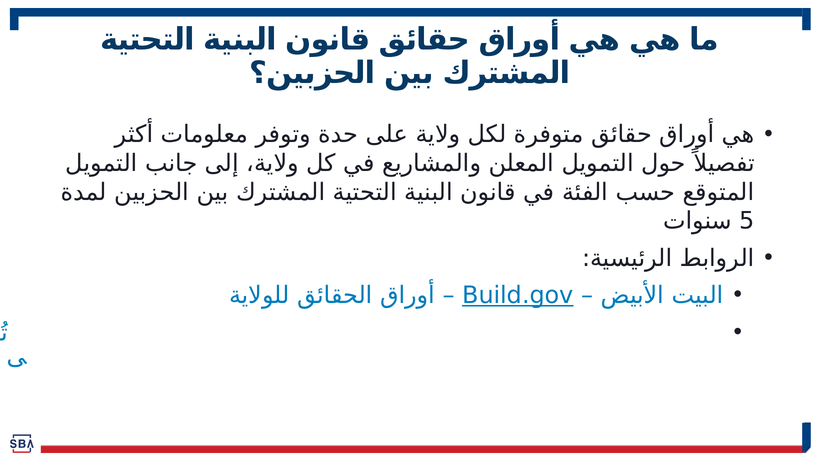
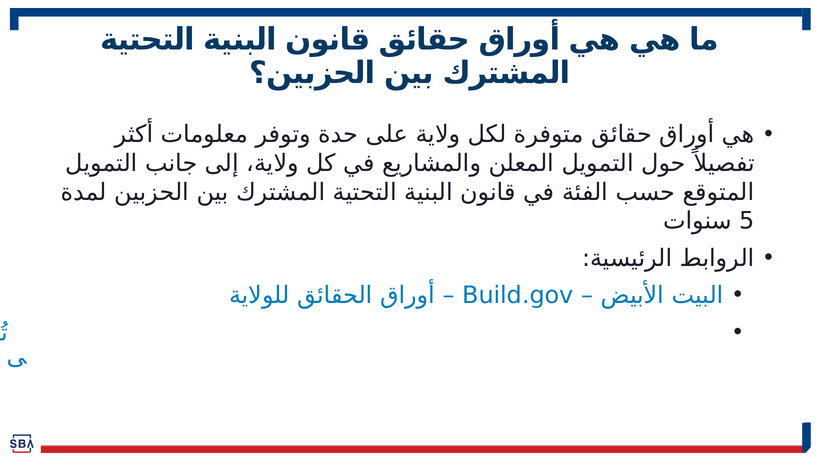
Build.gov underline: present -> none (518, 295)
